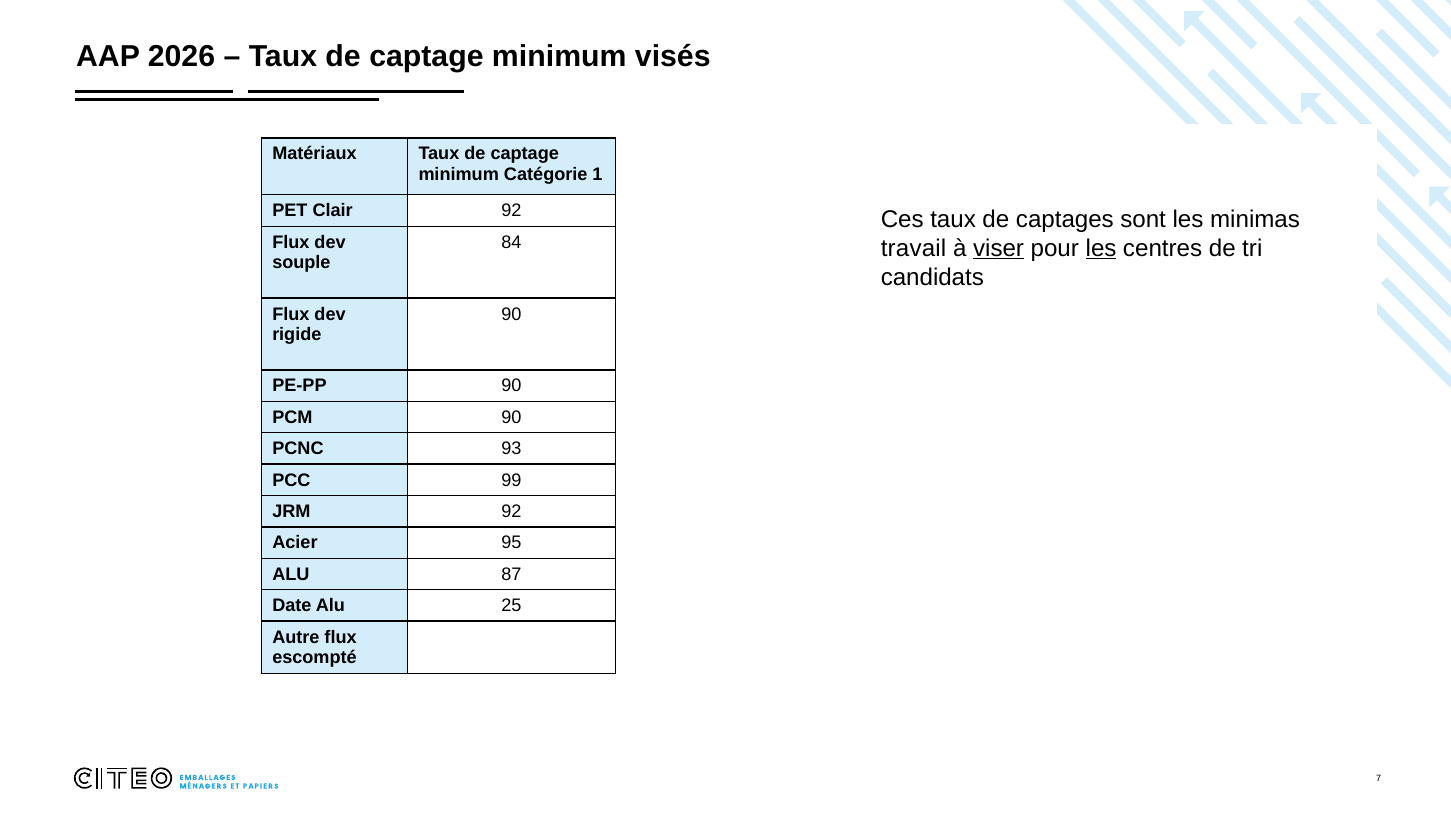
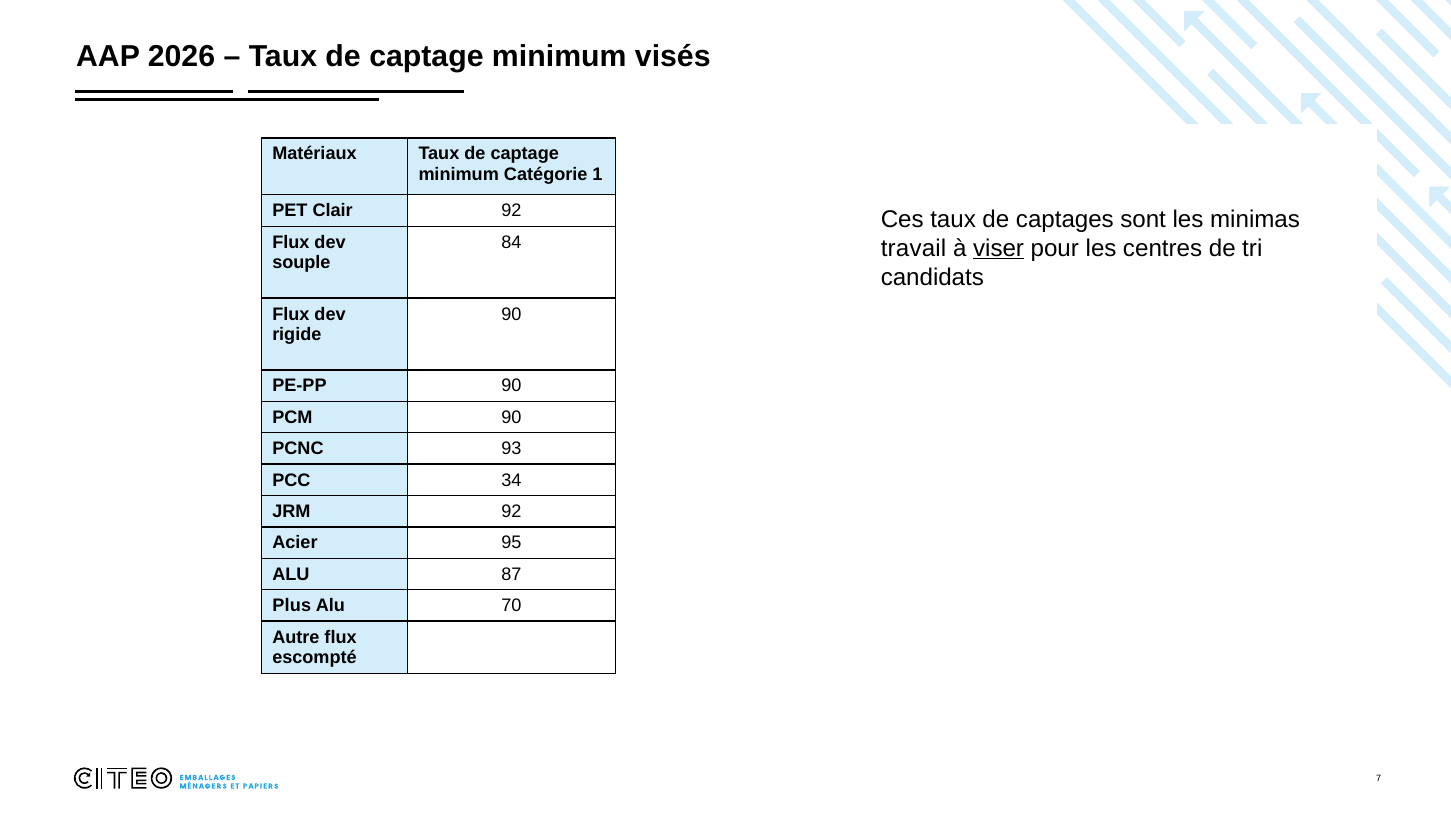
les underline: present -> none (1101, 248)
99: 99 -> 34 (511, 480)
Date: Date -> Plus (292, 606)
25: 25 -> 70 (511, 606)
